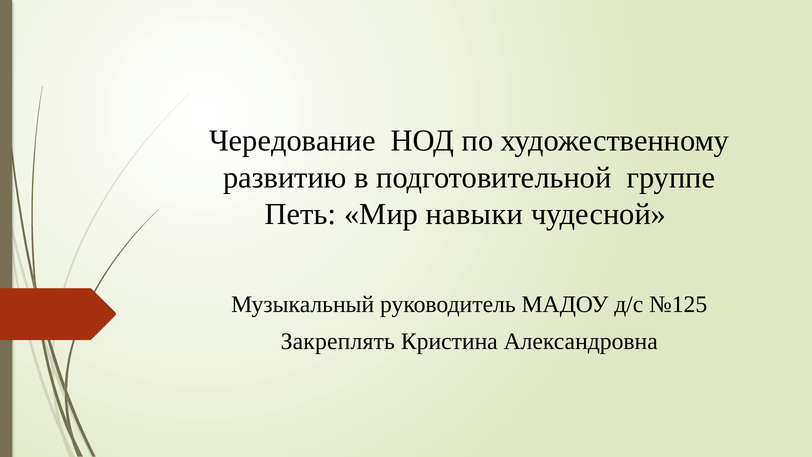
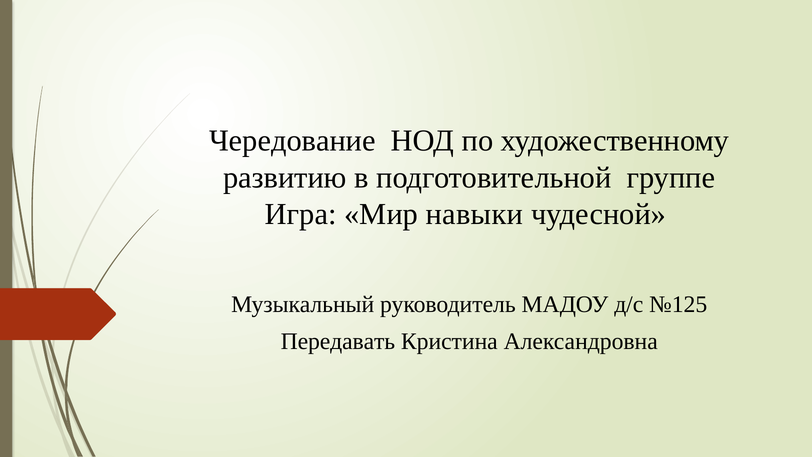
Петь: Петь -> Игра (301, 214)
Закреплять: Закреплять -> Передавать (338, 341)
